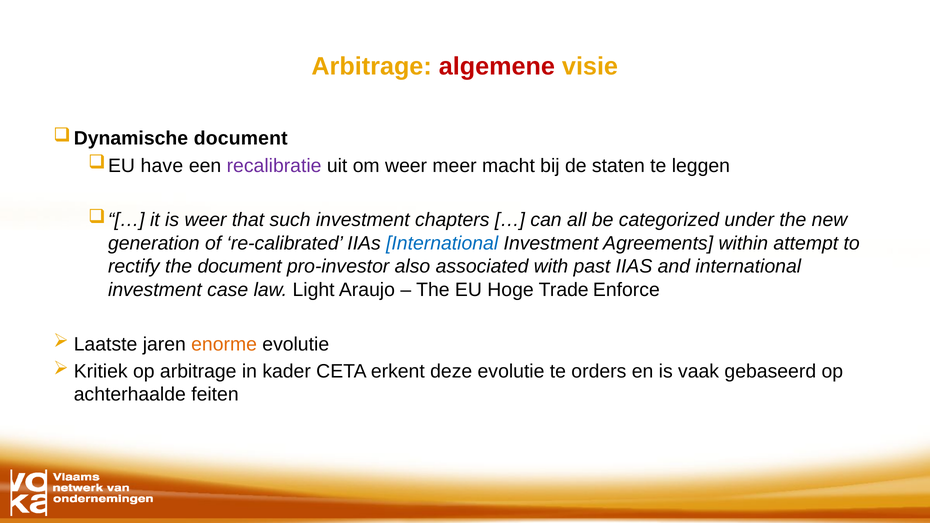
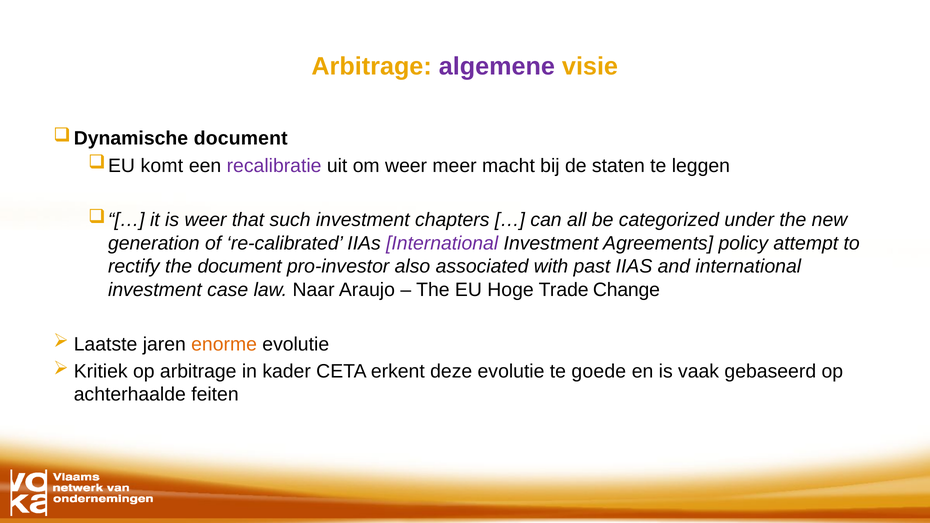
algemene colour: red -> purple (497, 66)
have: have -> komt (162, 166)
International colour: blue -> purple (442, 243)
within: within -> policy (743, 243)
Light: Light -> Naar (314, 290)
Enforce: Enforce -> Change (626, 290)
orders: orders -> goede (599, 371)
